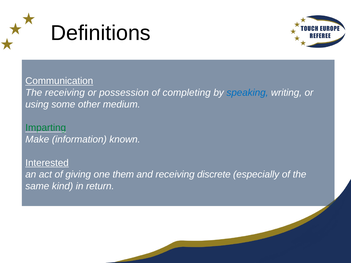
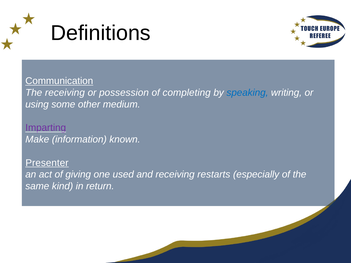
Imparting colour: green -> purple (46, 128)
Interested: Interested -> Presenter (47, 163)
them: them -> used (123, 175)
discrete: discrete -> restarts (214, 175)
